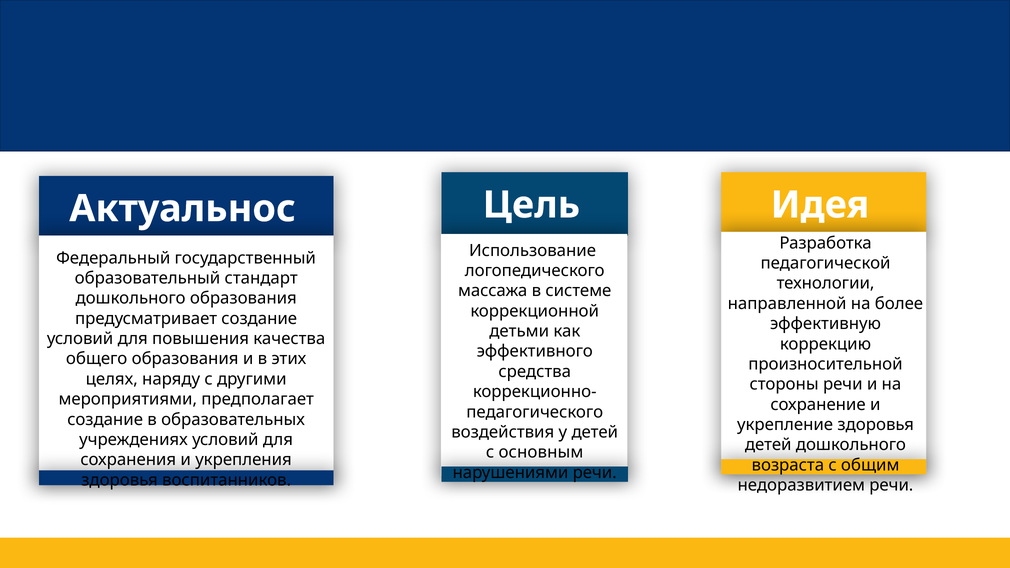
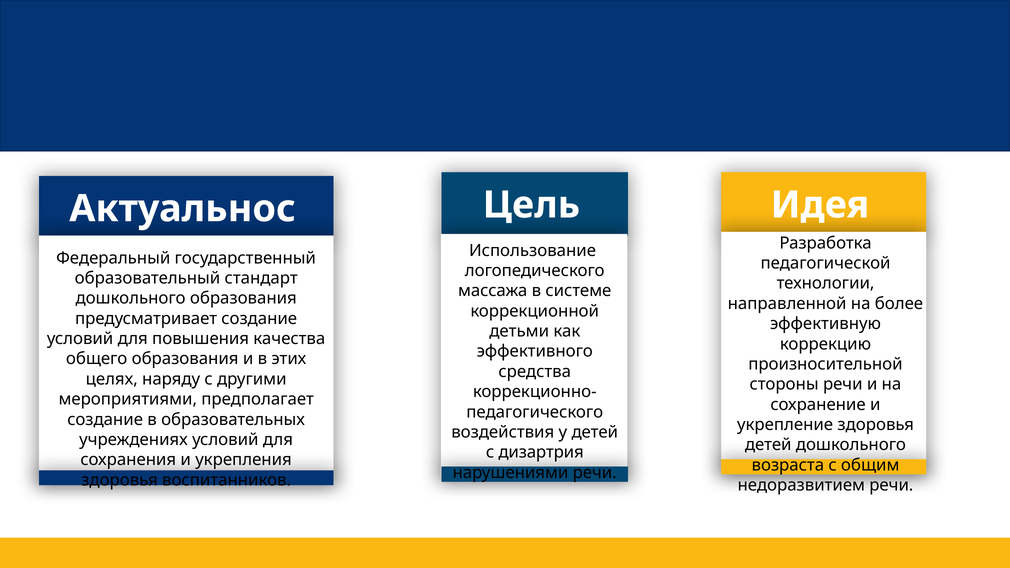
основным: основным -> дизартрия (541, 452)
